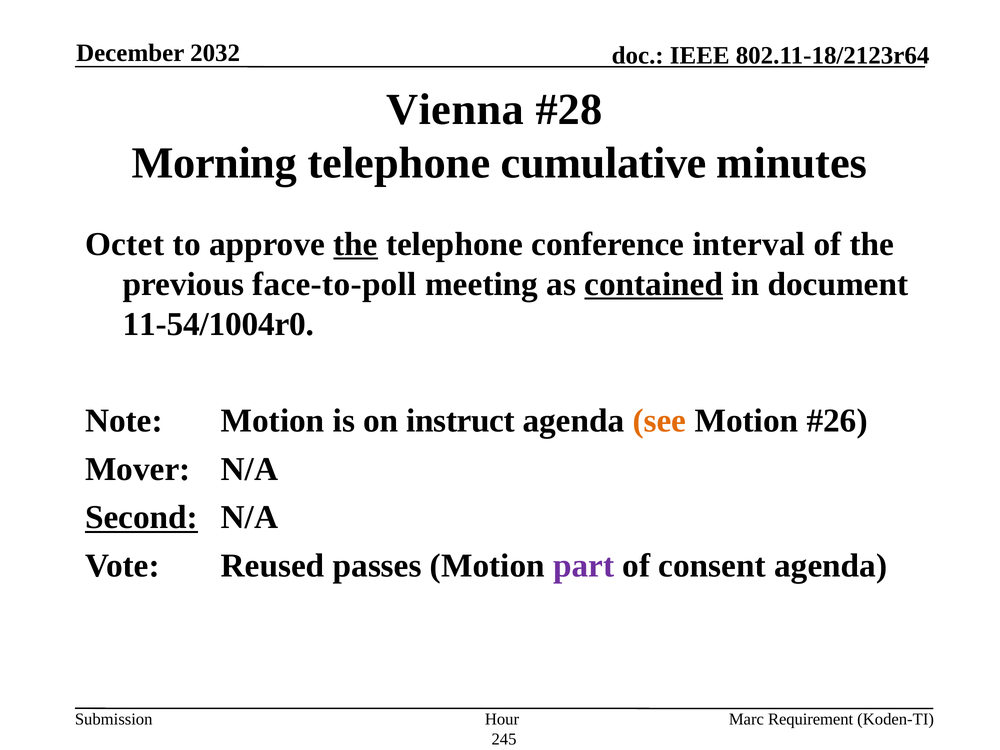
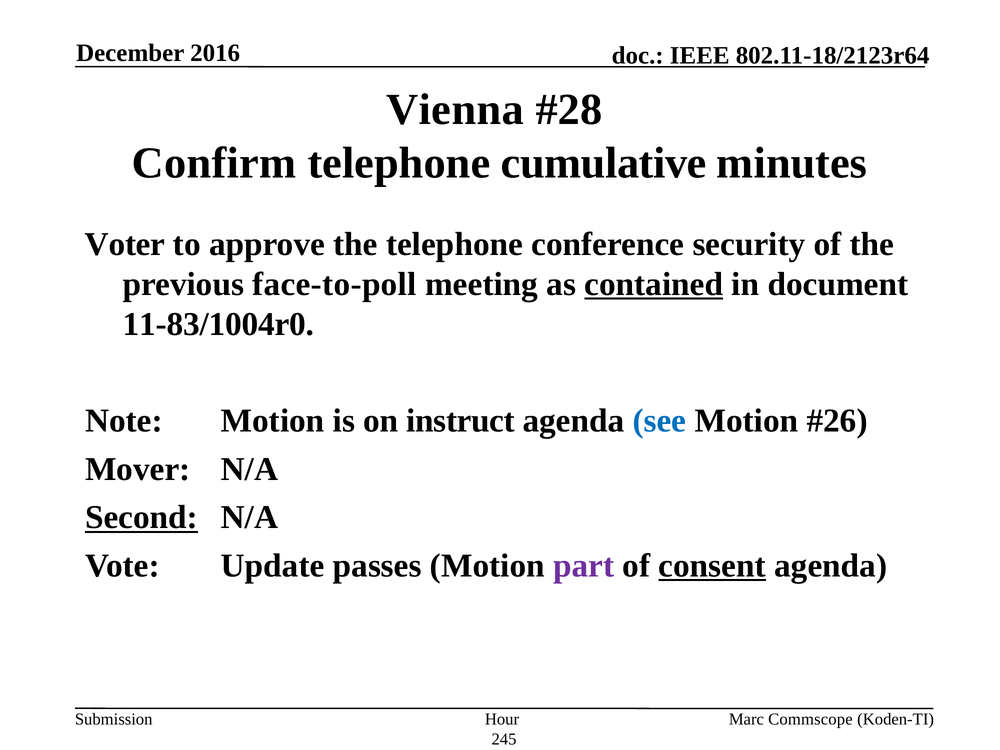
2032: 2032 -> 2016 (215, 53)
Morning: Morning -> Confirm (214, 163)
Octet: Octet -> Voter (125, 244)
the underline: present -> none (356, 244)
interval: interval -> security (749, 244)
11-54/1004r0: 11-54/1004r0 -> 11-83/1004r0 (218, 324)
see colour: orange -> blue (659, 421)
Reused: Reused -> Update (273, 566)
consent underline: none -> present (712, 566)
Requirement: Requirement -> Commscope (810, 719)
